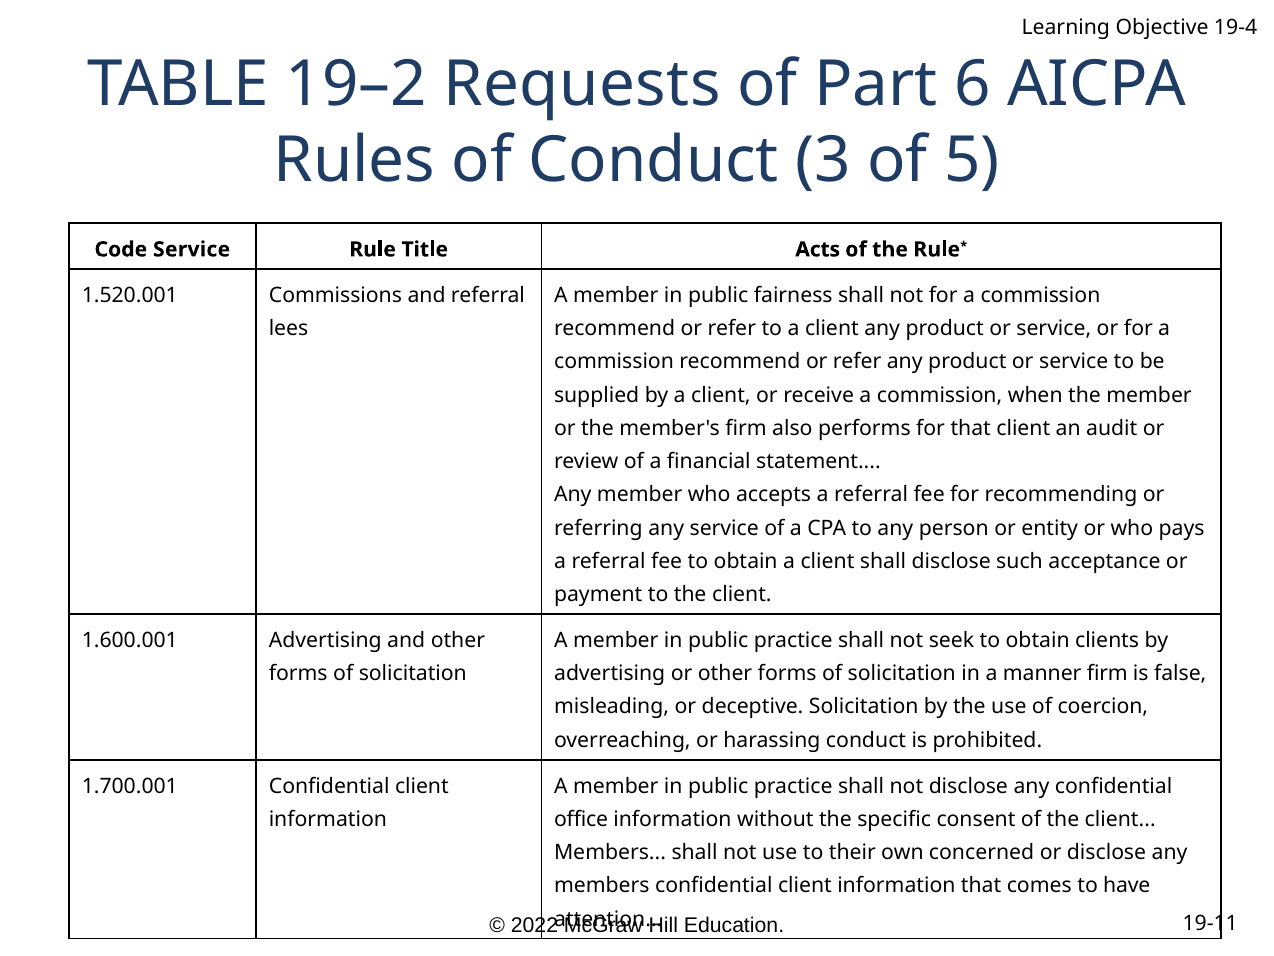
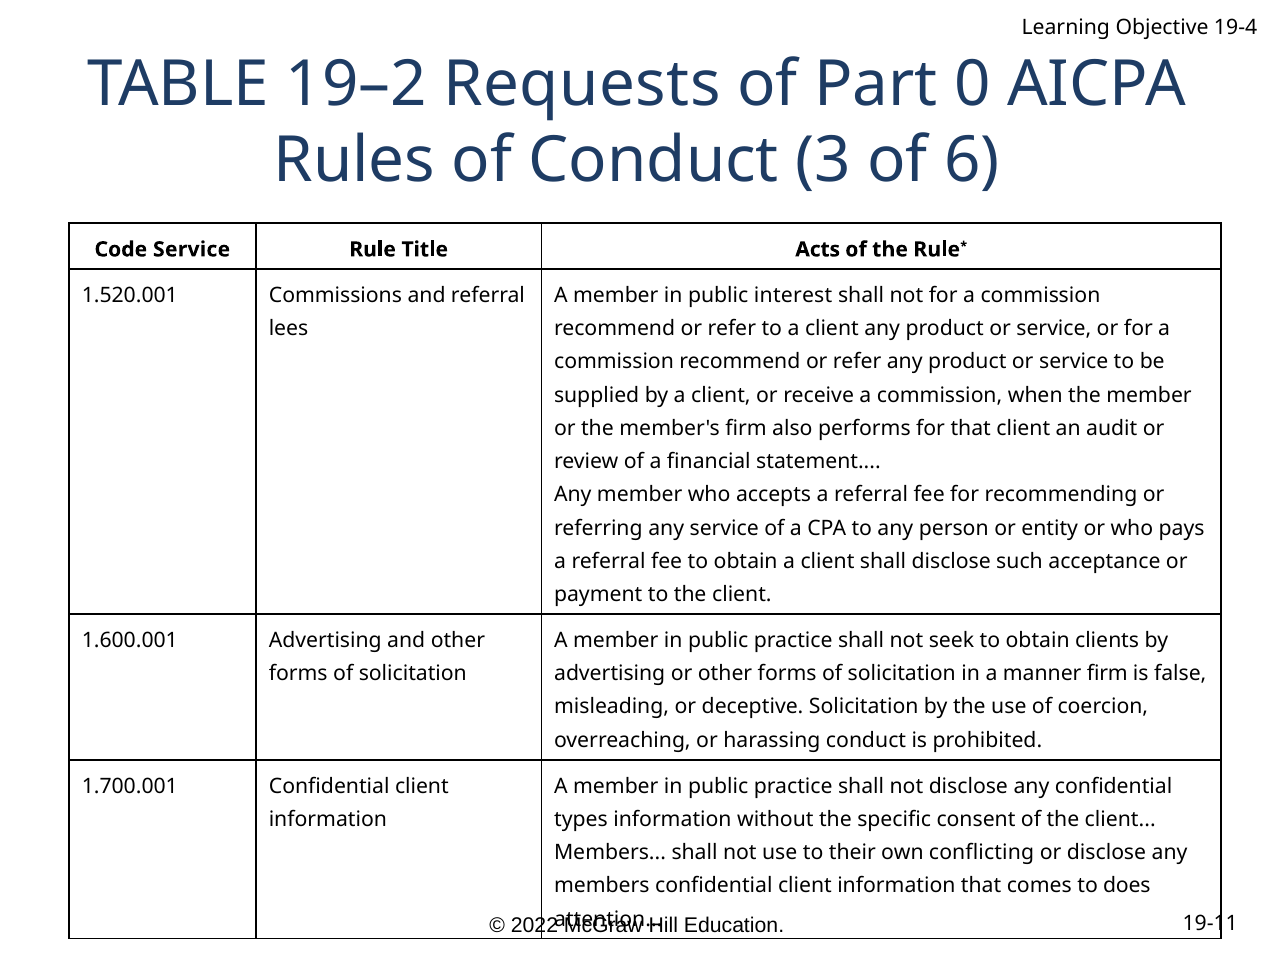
6: 6 -> 0 (973, 84)
5: 5 -> 6 (972, 161)
fairness: fairness -> interest (793, 295)
office: office -> types (581, 819)
concerned: concerned -> conflicting (982, 852)
have: have -> does (1127, 885)
